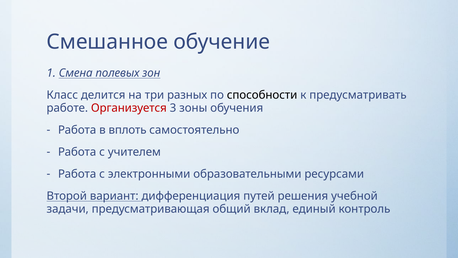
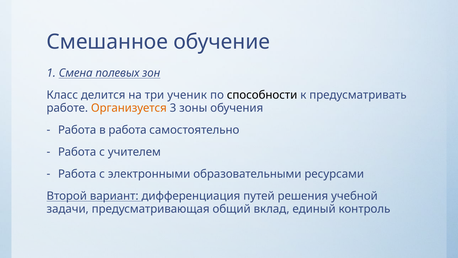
разных: разных -> ученик (187, 95)
Организуется colour: red -> orange (129, 108)
в вплоть: вплоть -> работа (128, 130)
